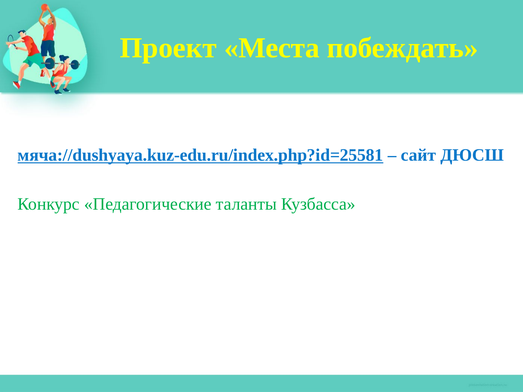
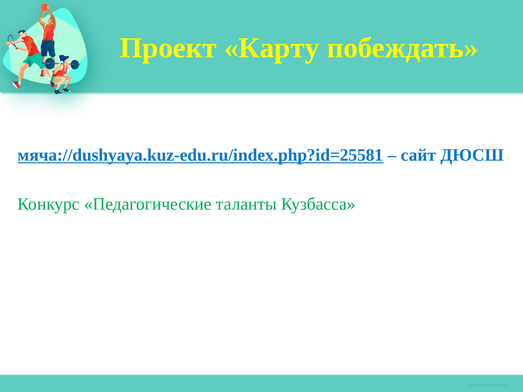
Места: Места -> Карту (272, 48)
